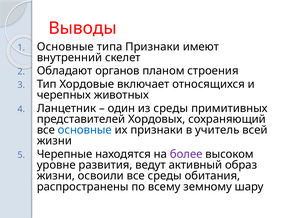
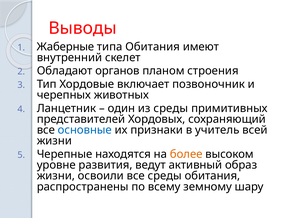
Основные: Основные -> Жаберные (65, 47)
типа Признаки: Признаки -> Обитания (153, 47)
относящихся: относящихся -> позвоночник (209, 84)
более colour: purple -> orange (186, 154)
